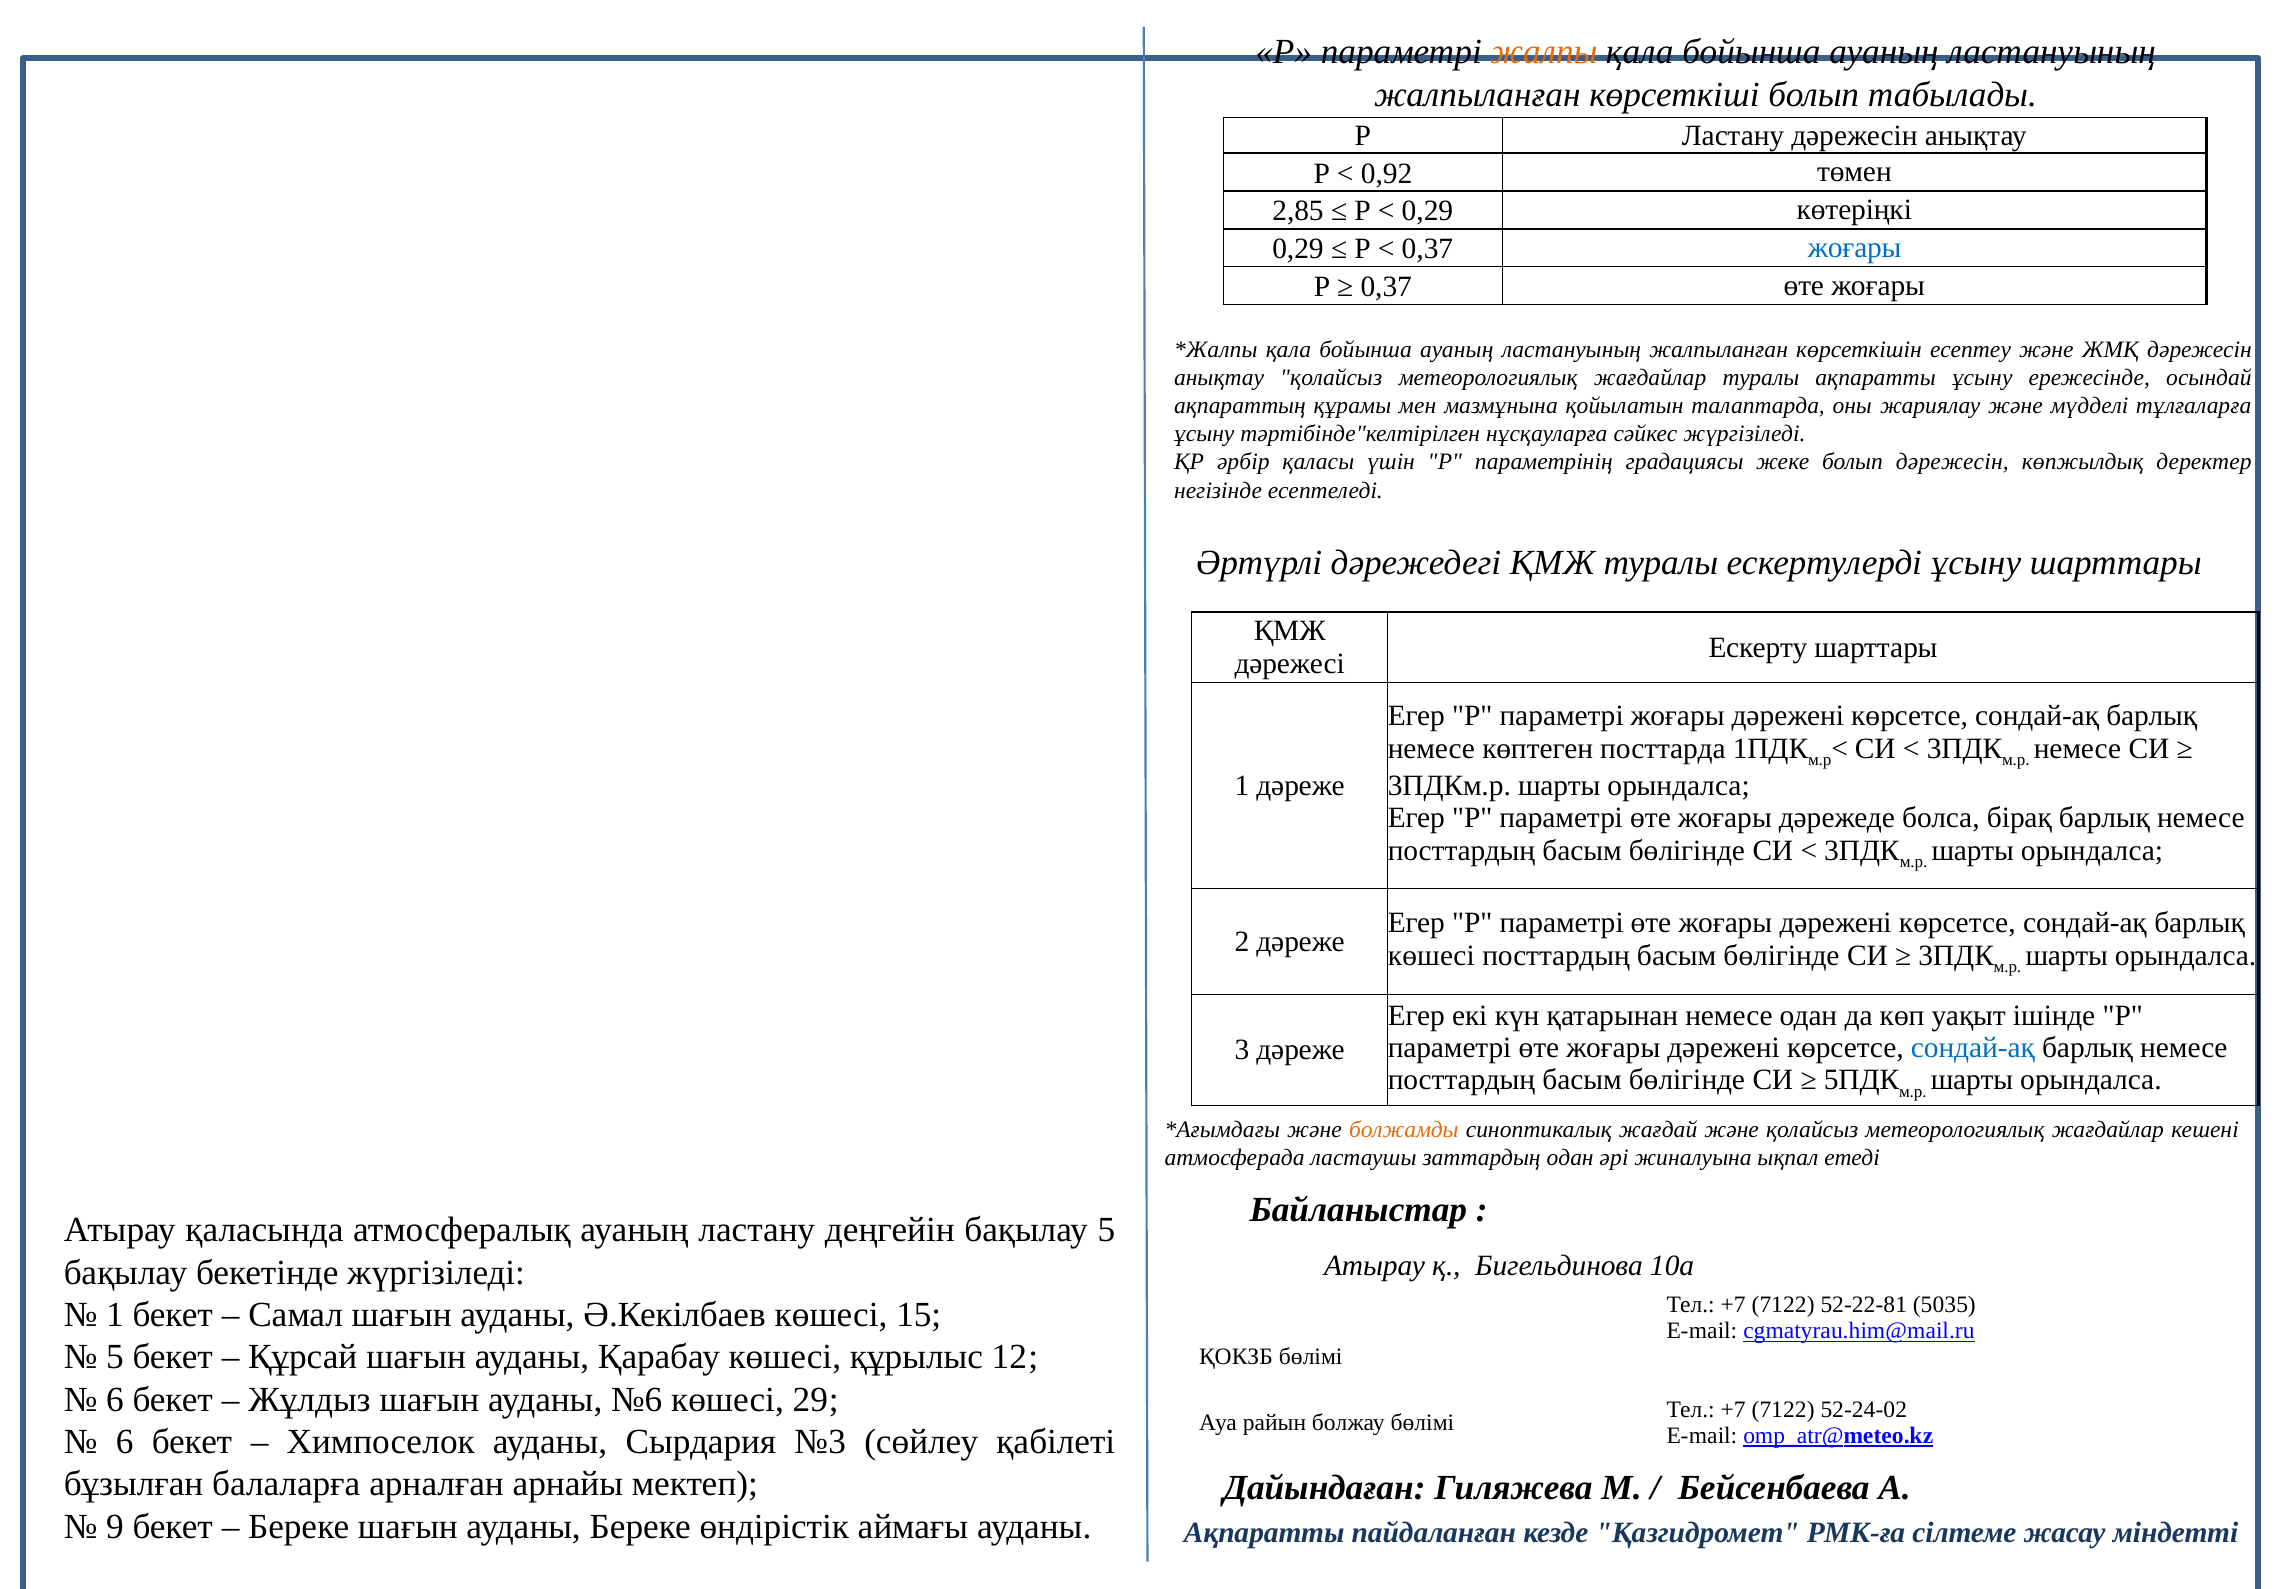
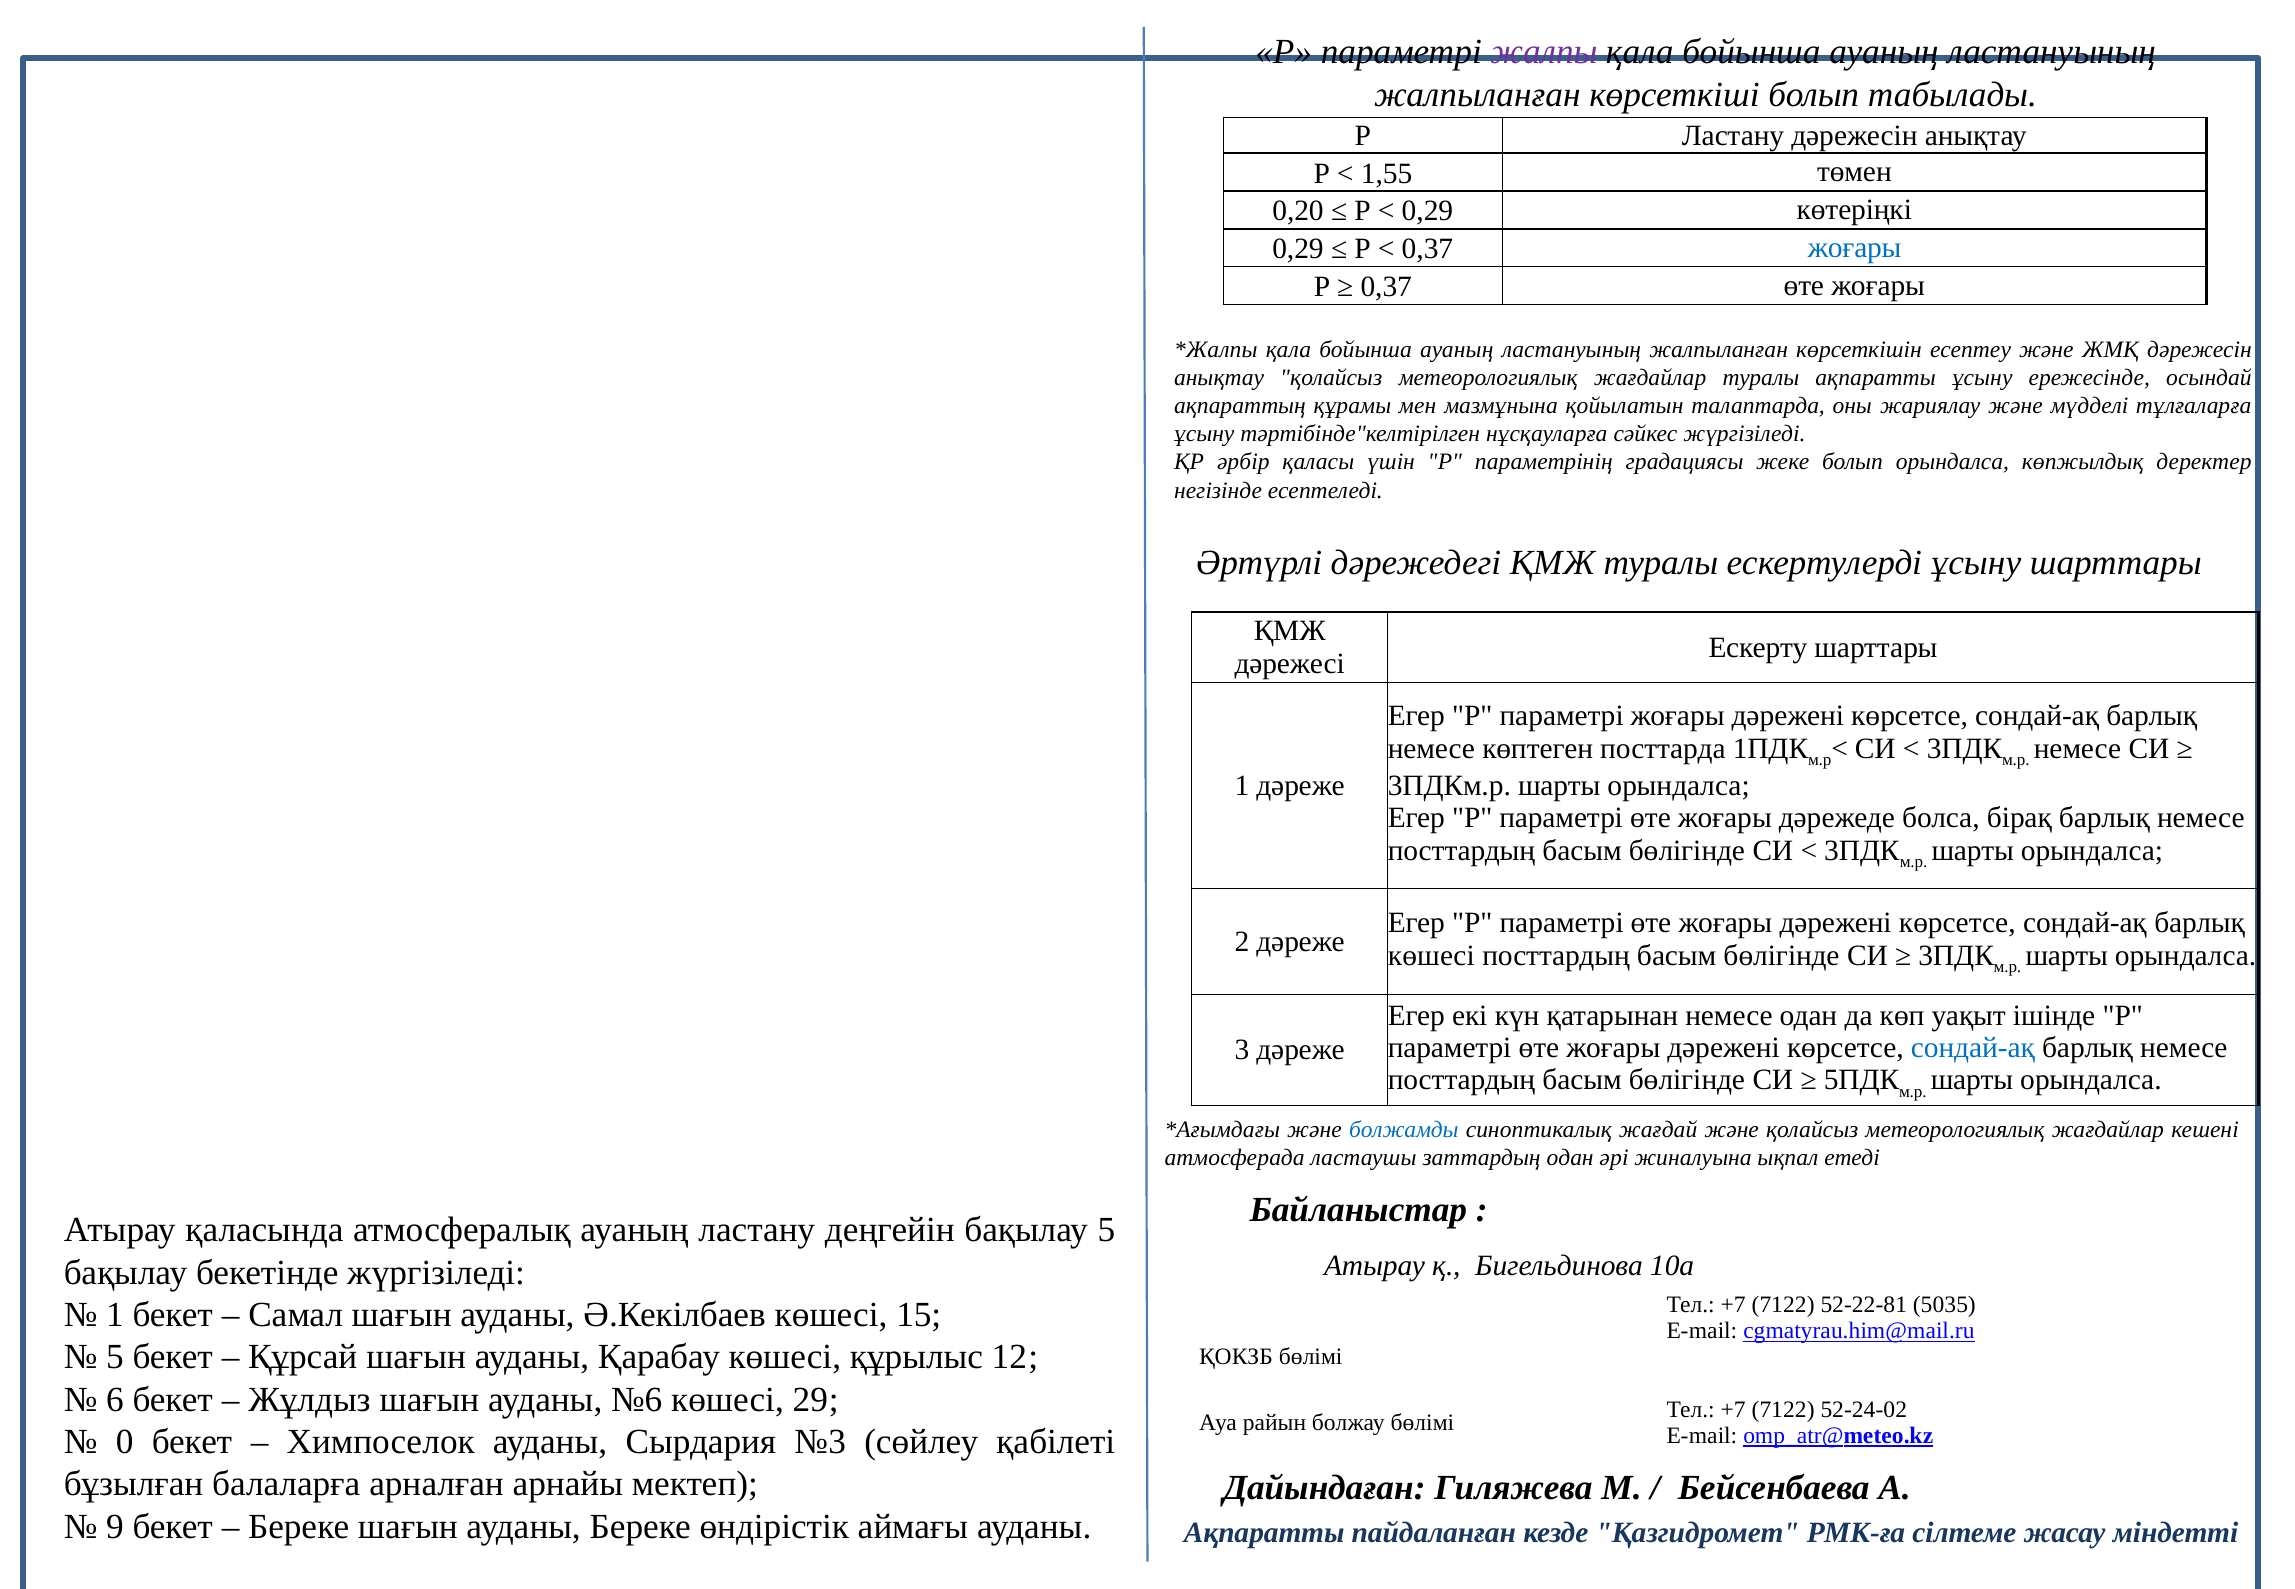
жалпы colour: orange -> purple (1544, 52)
0,92: 0,92 -> 1,55 (1387, 173)
2,85: 2,85 -> 0,20 (1298, 211)
болып дәрежесін: дәрежесін -> орындалса (1952, 462)
болжамды colour: orange -> blue (1404, 1129)
6: 6 -> 0 (125, 1442)
